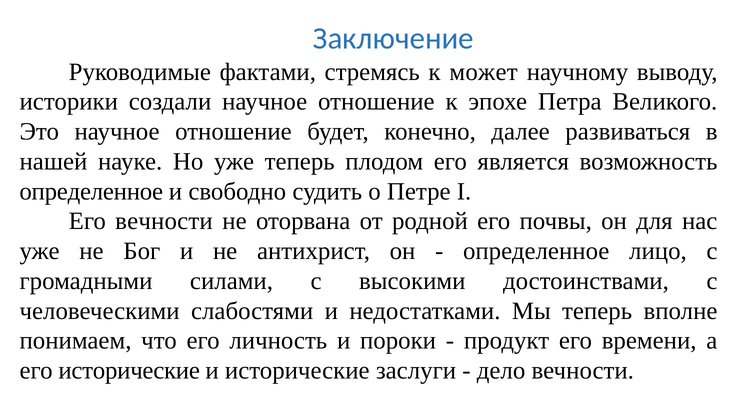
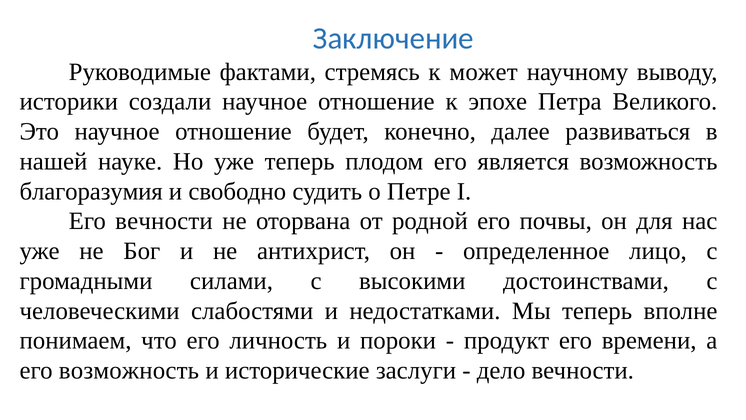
определенное: определенное -> благоразумия (91, 191)
его исторические: исторические -> возможность (129, 370)
